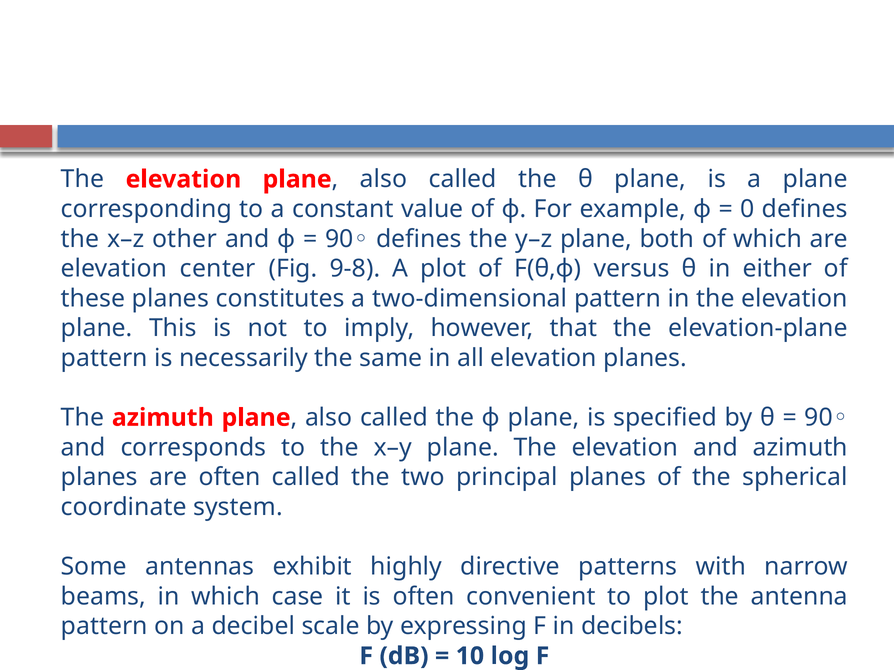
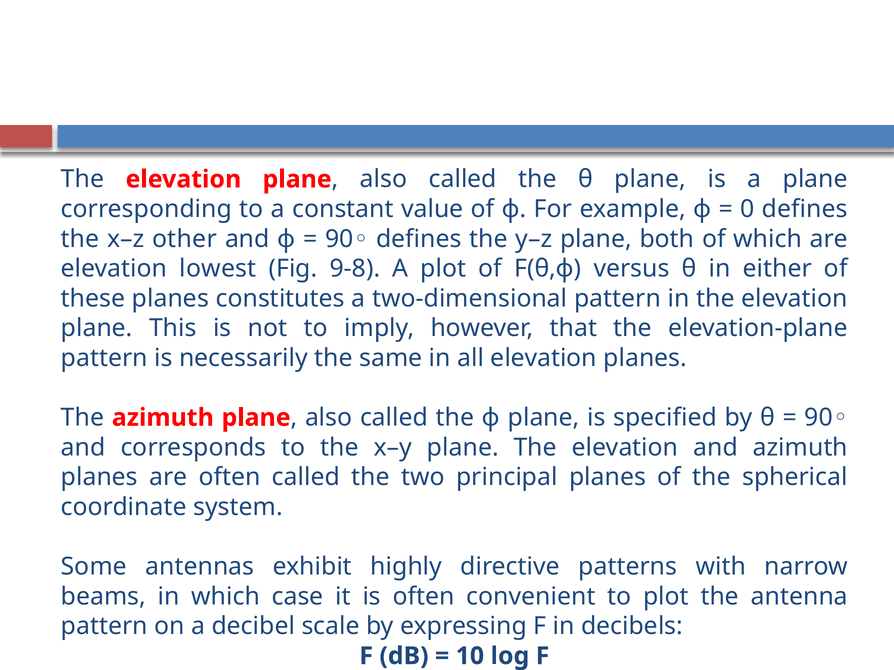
center: center -> lowest (218, 269)
